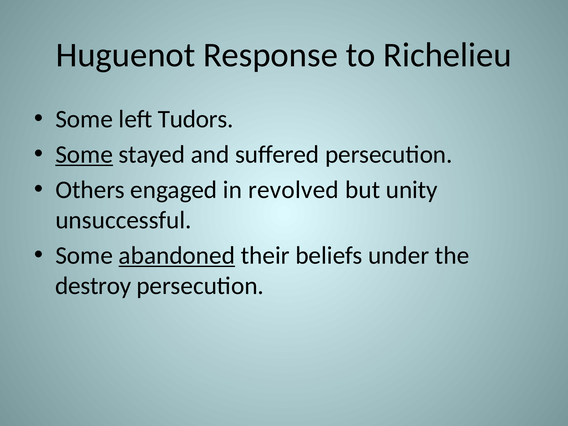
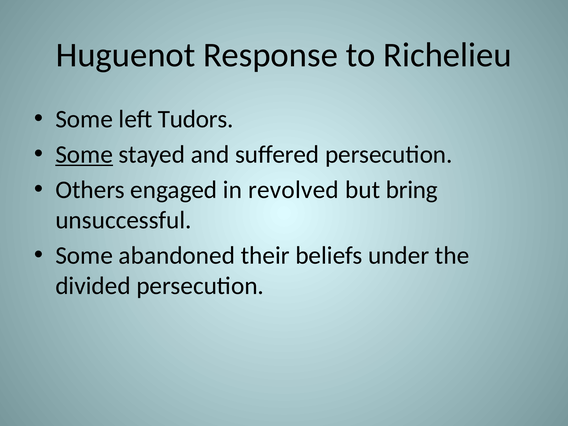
unity: unity -> bring (412, 190)
abandoned underline: present -> none (177, 256)
destroy: destroy -> divided (93, 286)
